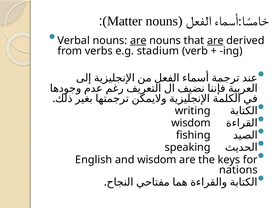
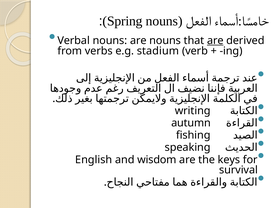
Matter: Matter -> Spring (125, 21)
are underline: present -> none (138, 41)
wisdom: wisdom -> autumn (191, 123)
nations: nations -> survival (238, 170)
